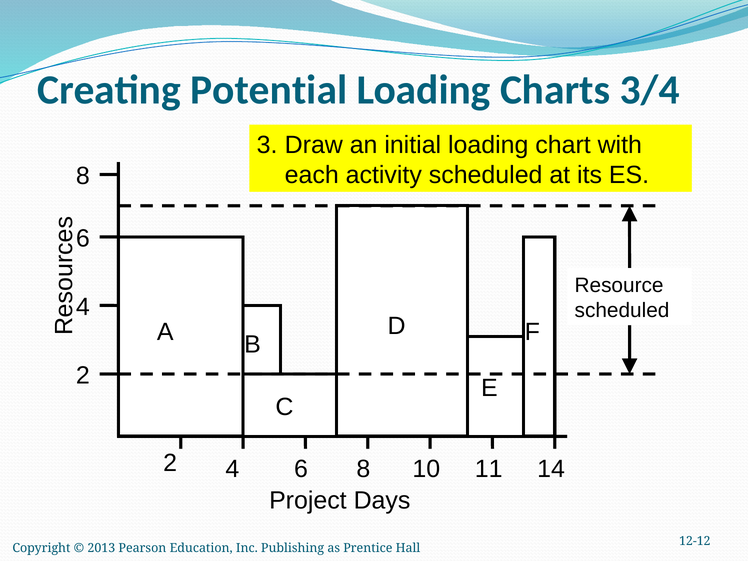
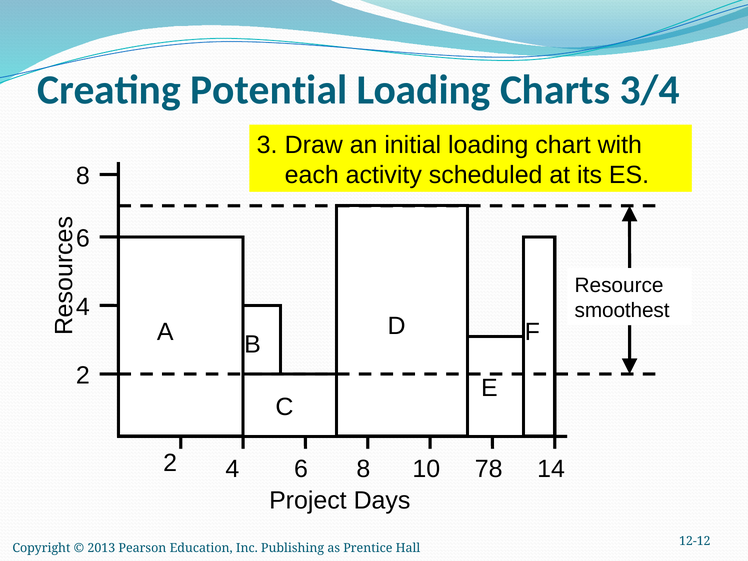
scheduled: scheduled -> smoothest (622, 311)
11: 11 -> 78 (489, 469)
